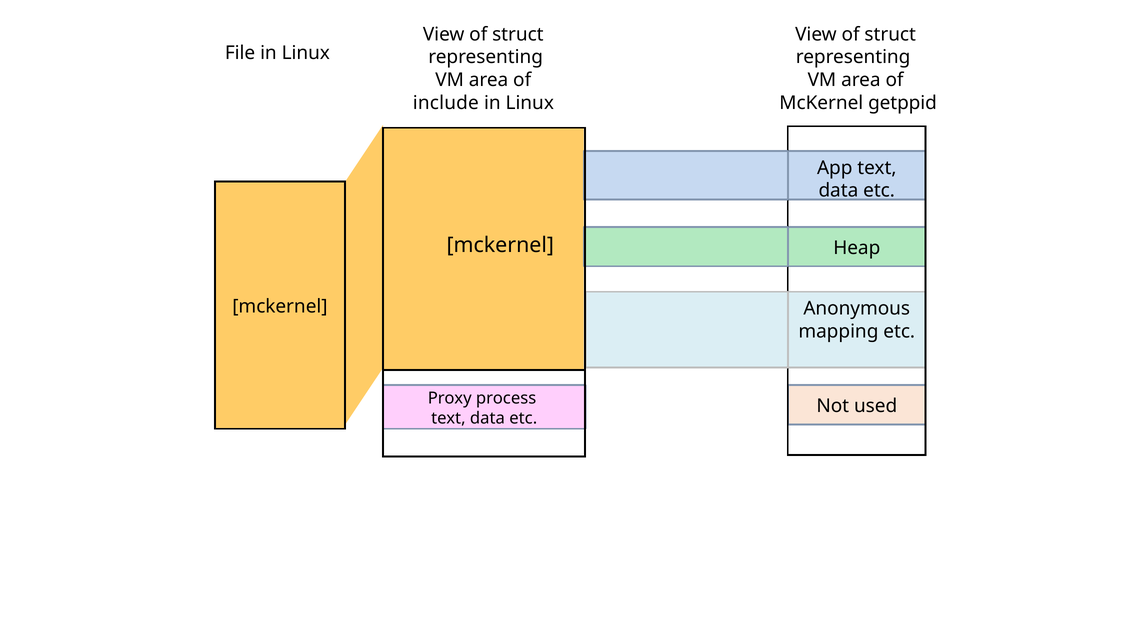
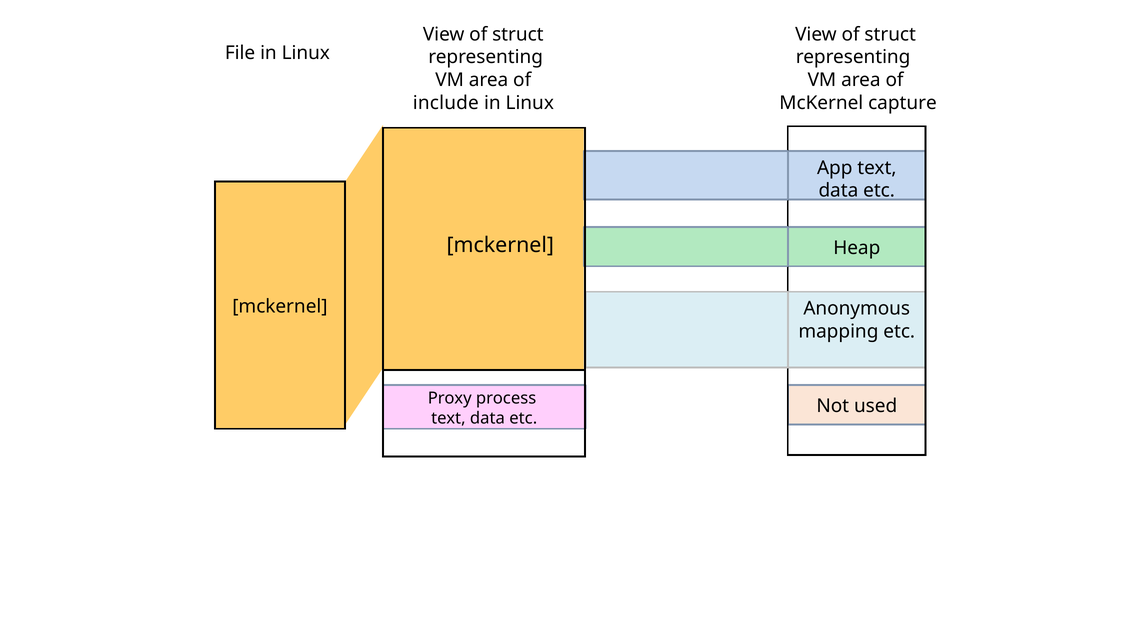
getppid: getppid -> capture (902, 103)
